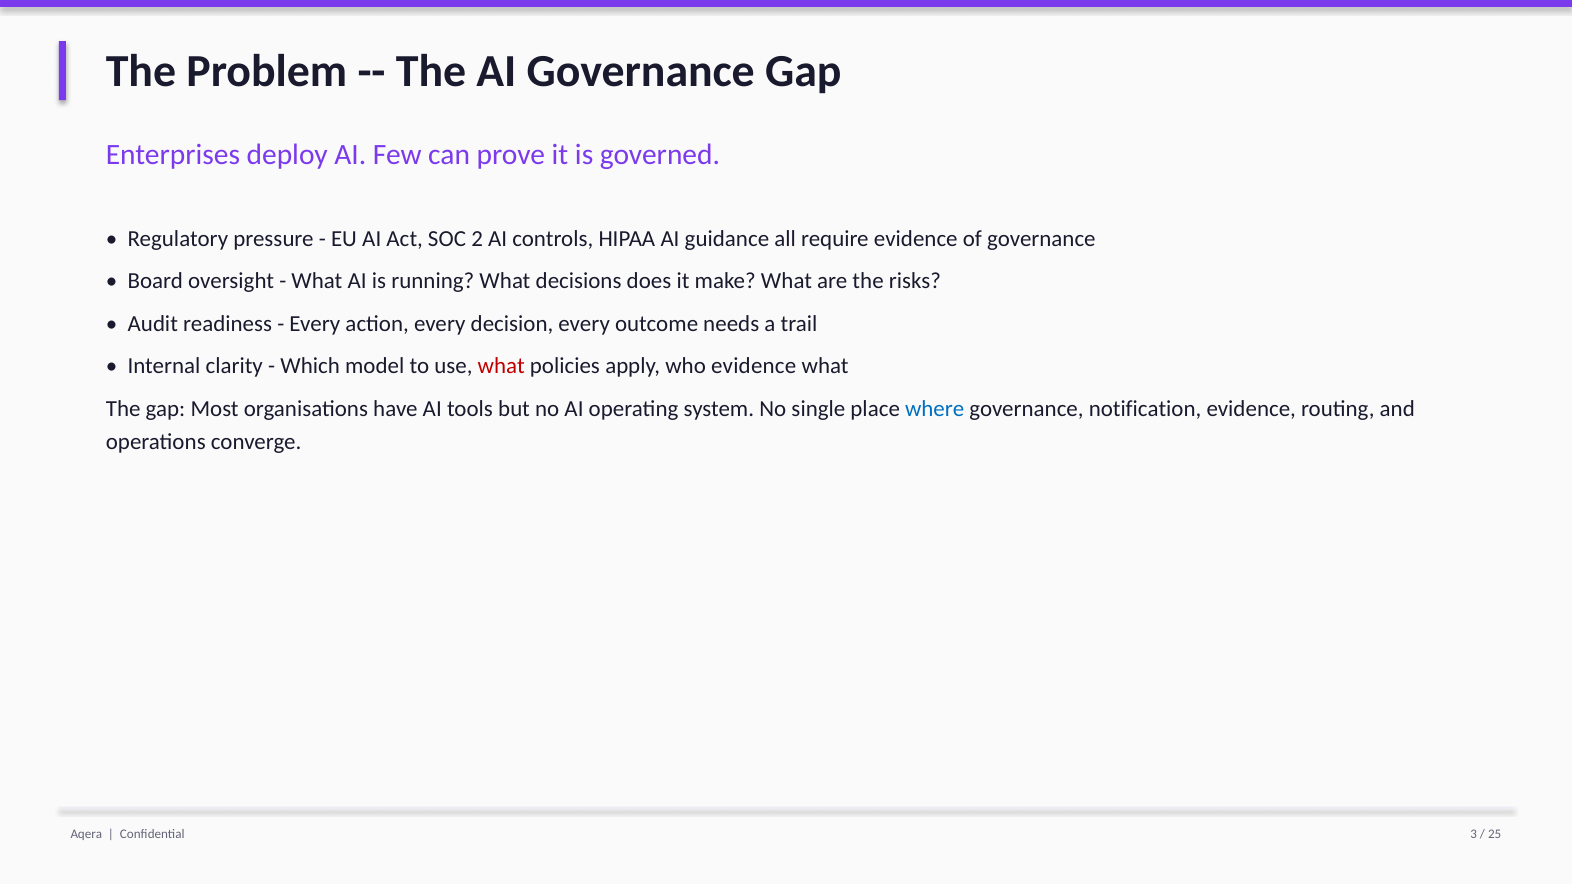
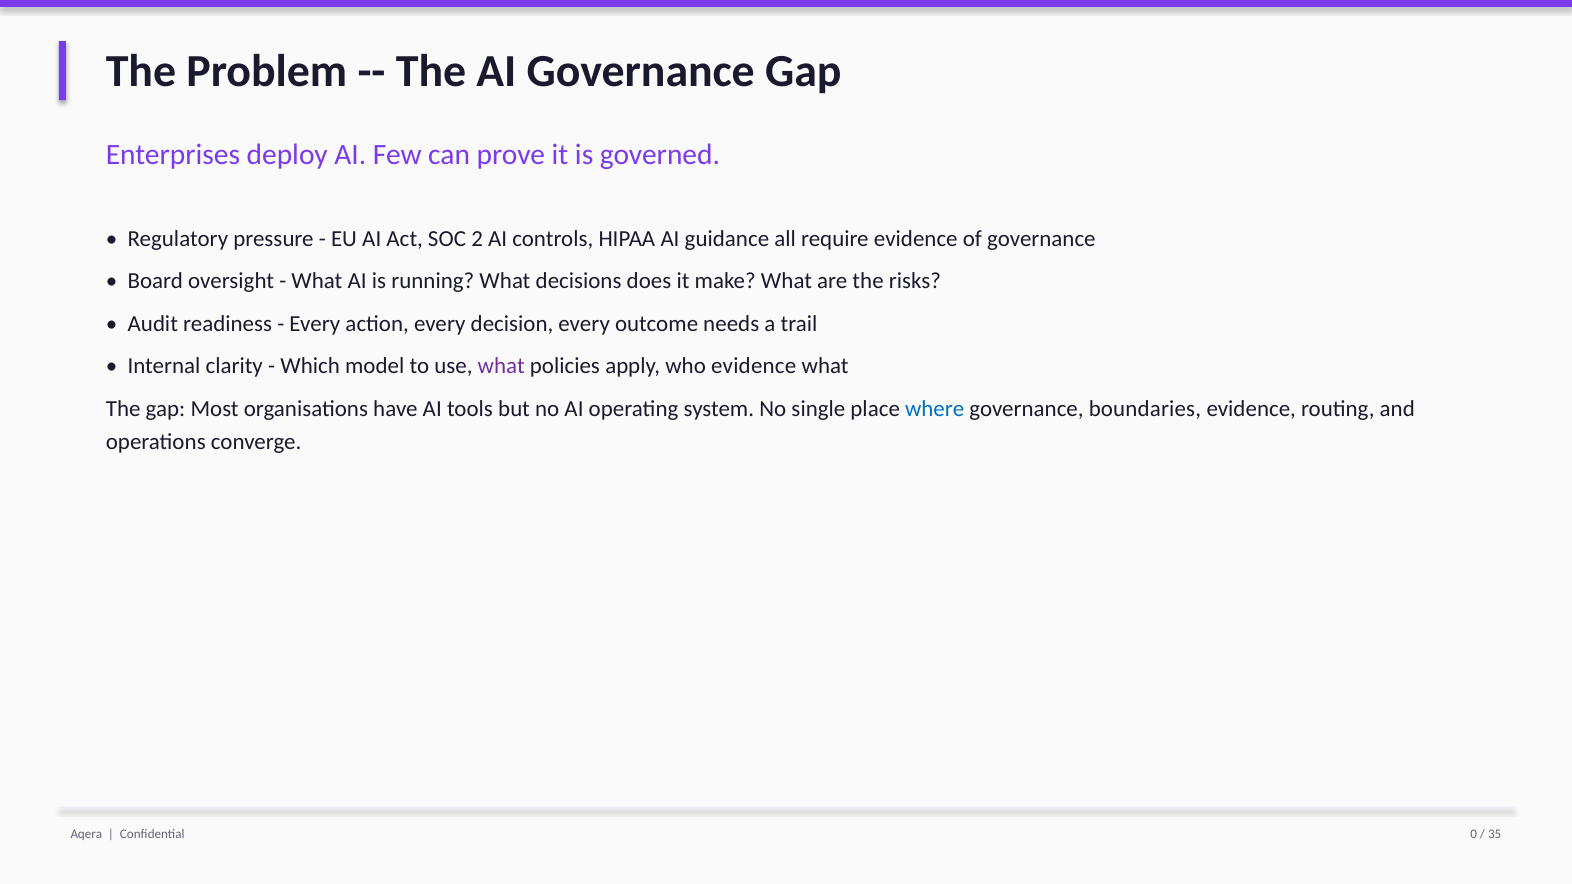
what colour: red -> purple (501, 366)
notification: notification -> boundaries (1145, 409)
3: 3 -> 0 (1474, 834)
25: 25 -> 35 (1495, 834)
